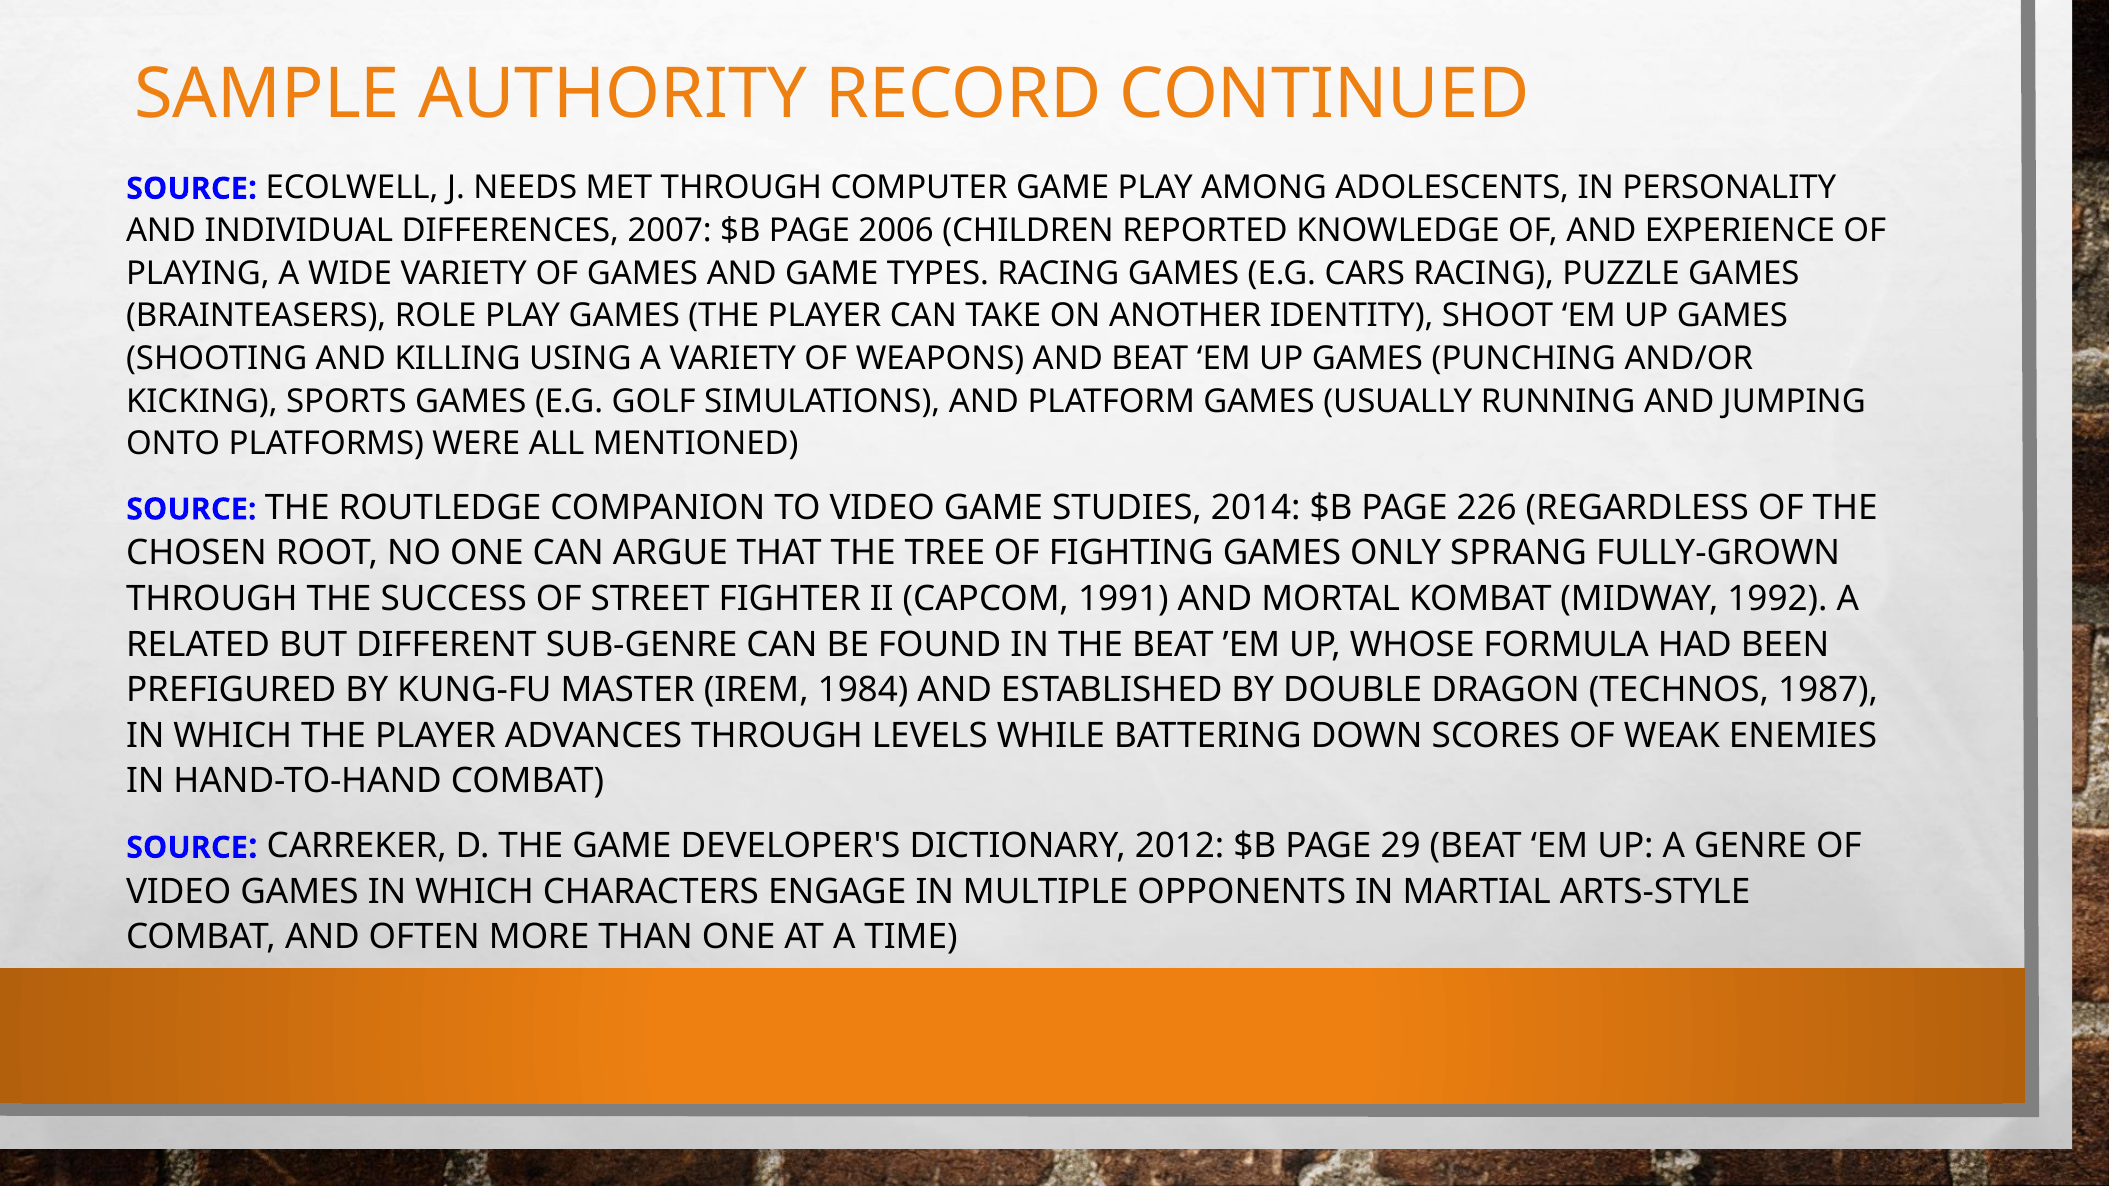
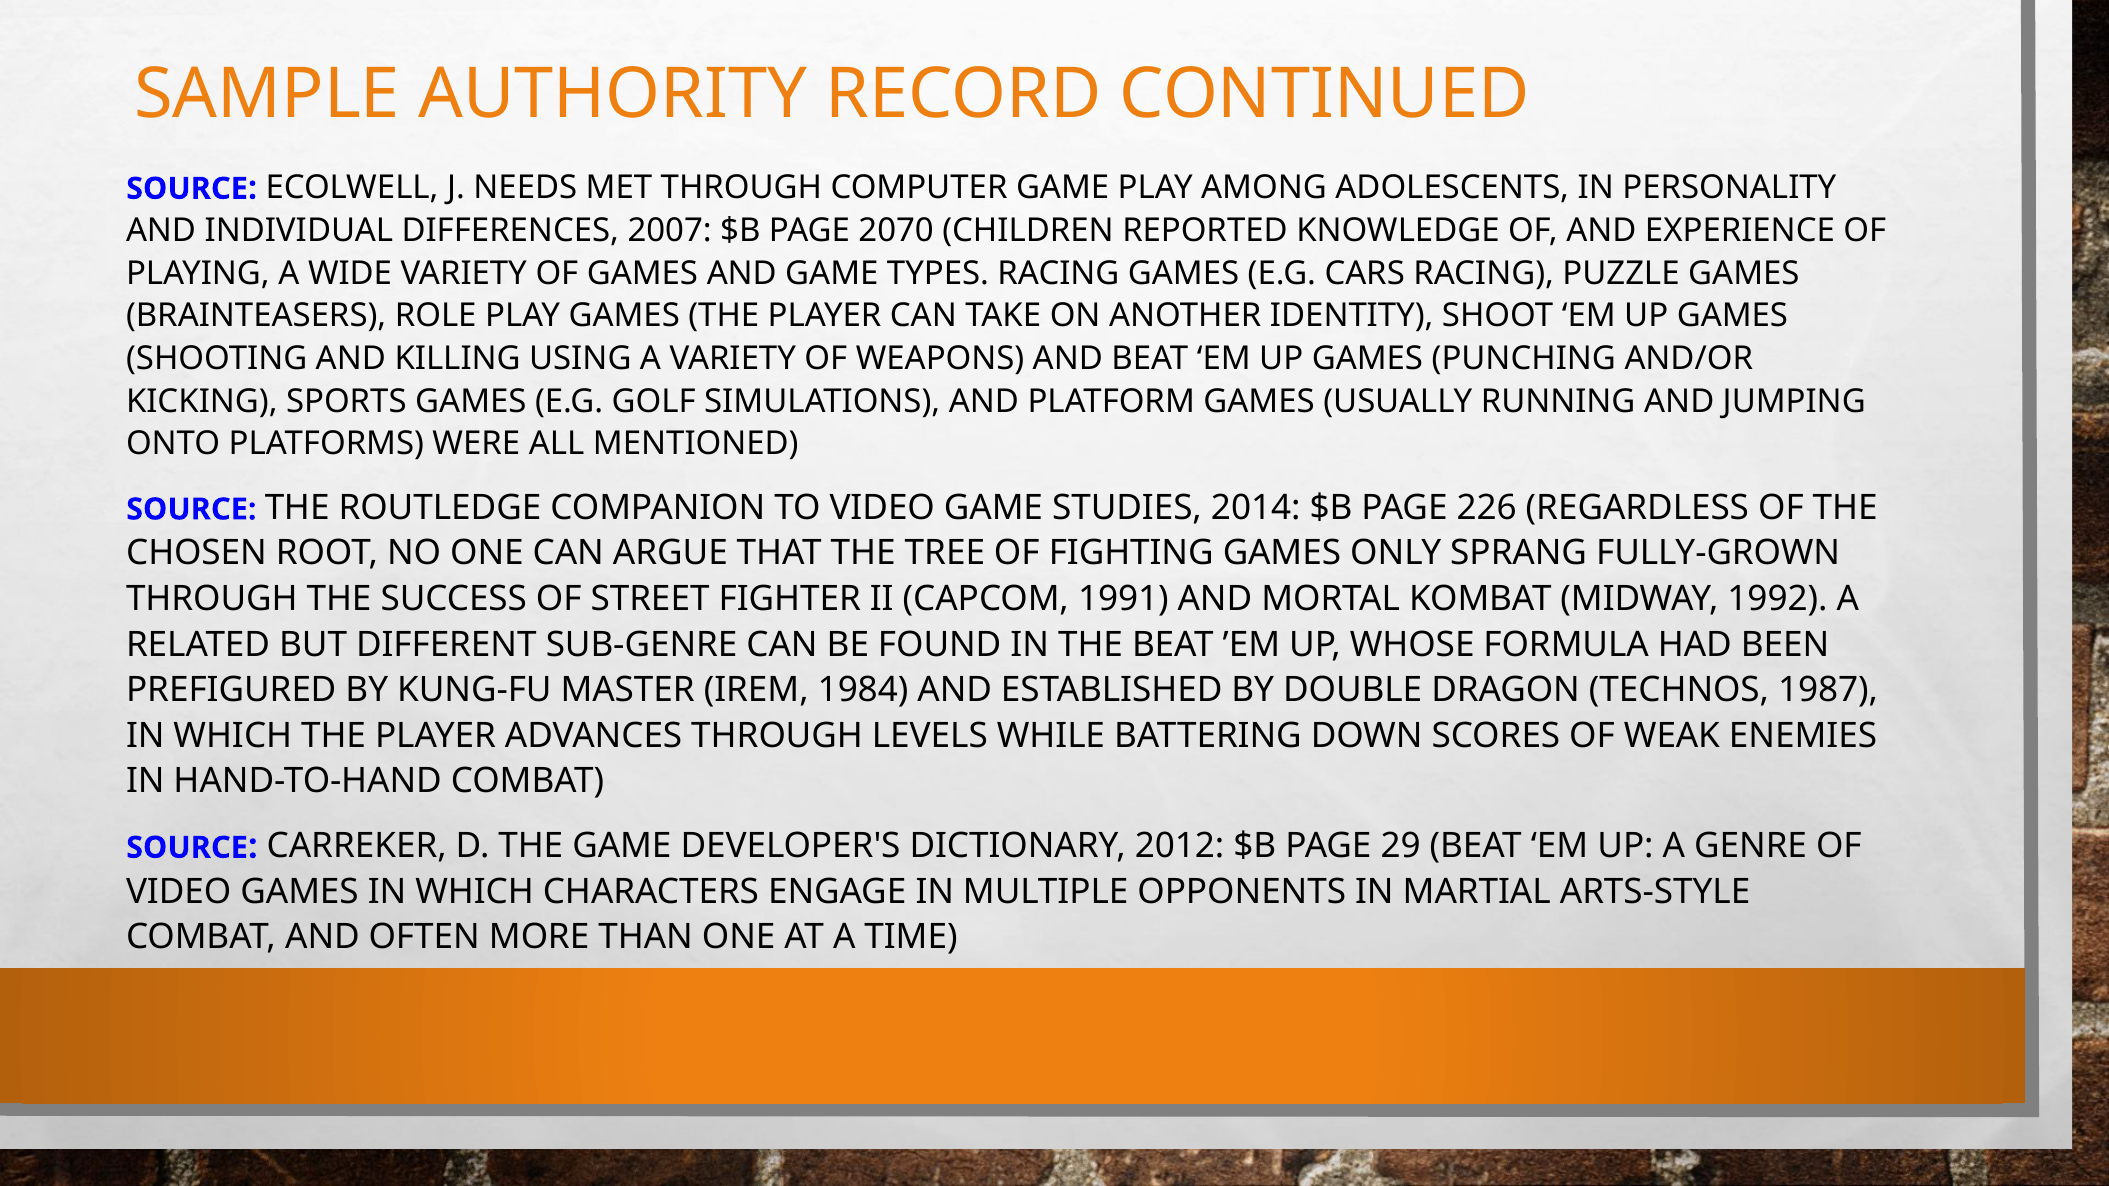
2006: 2006 -> 2070 (896, 231)
